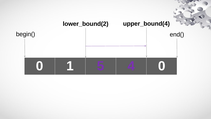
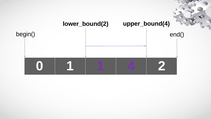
1 5: 5 -> 1 (101, 66)
4 0: 0 -> 2 (162, 66)
